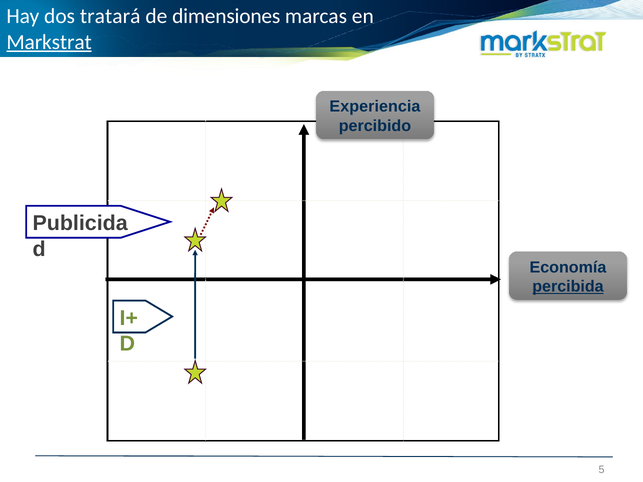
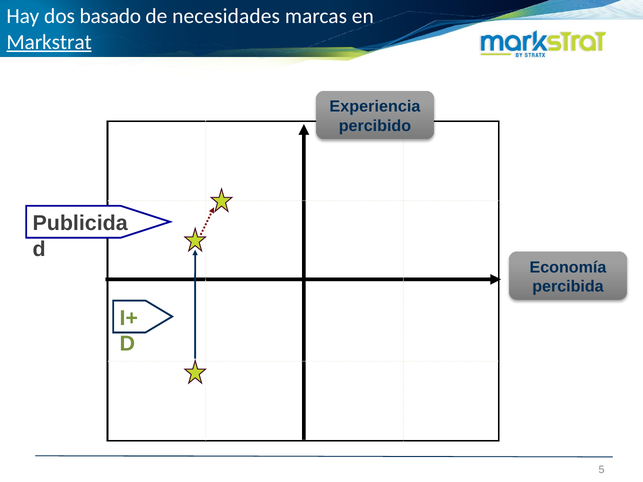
tratará: tratará -> basado (110, 16)
dimensiones: dimensiones -> necesidades (226, 16)
percibida underline: present -> none (568, 287)
